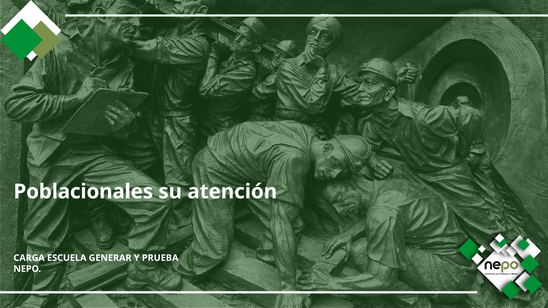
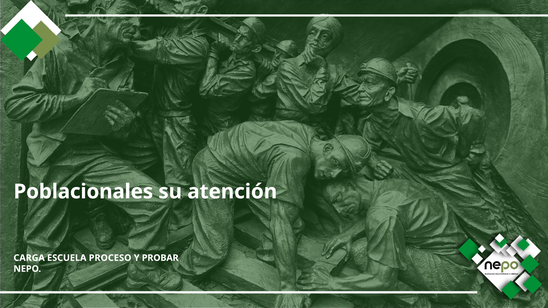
GENERAR: GENERAR -> PROCESO (110, 258)
PRUEBA: PRUEBA -> PROBAR (160, 258)
